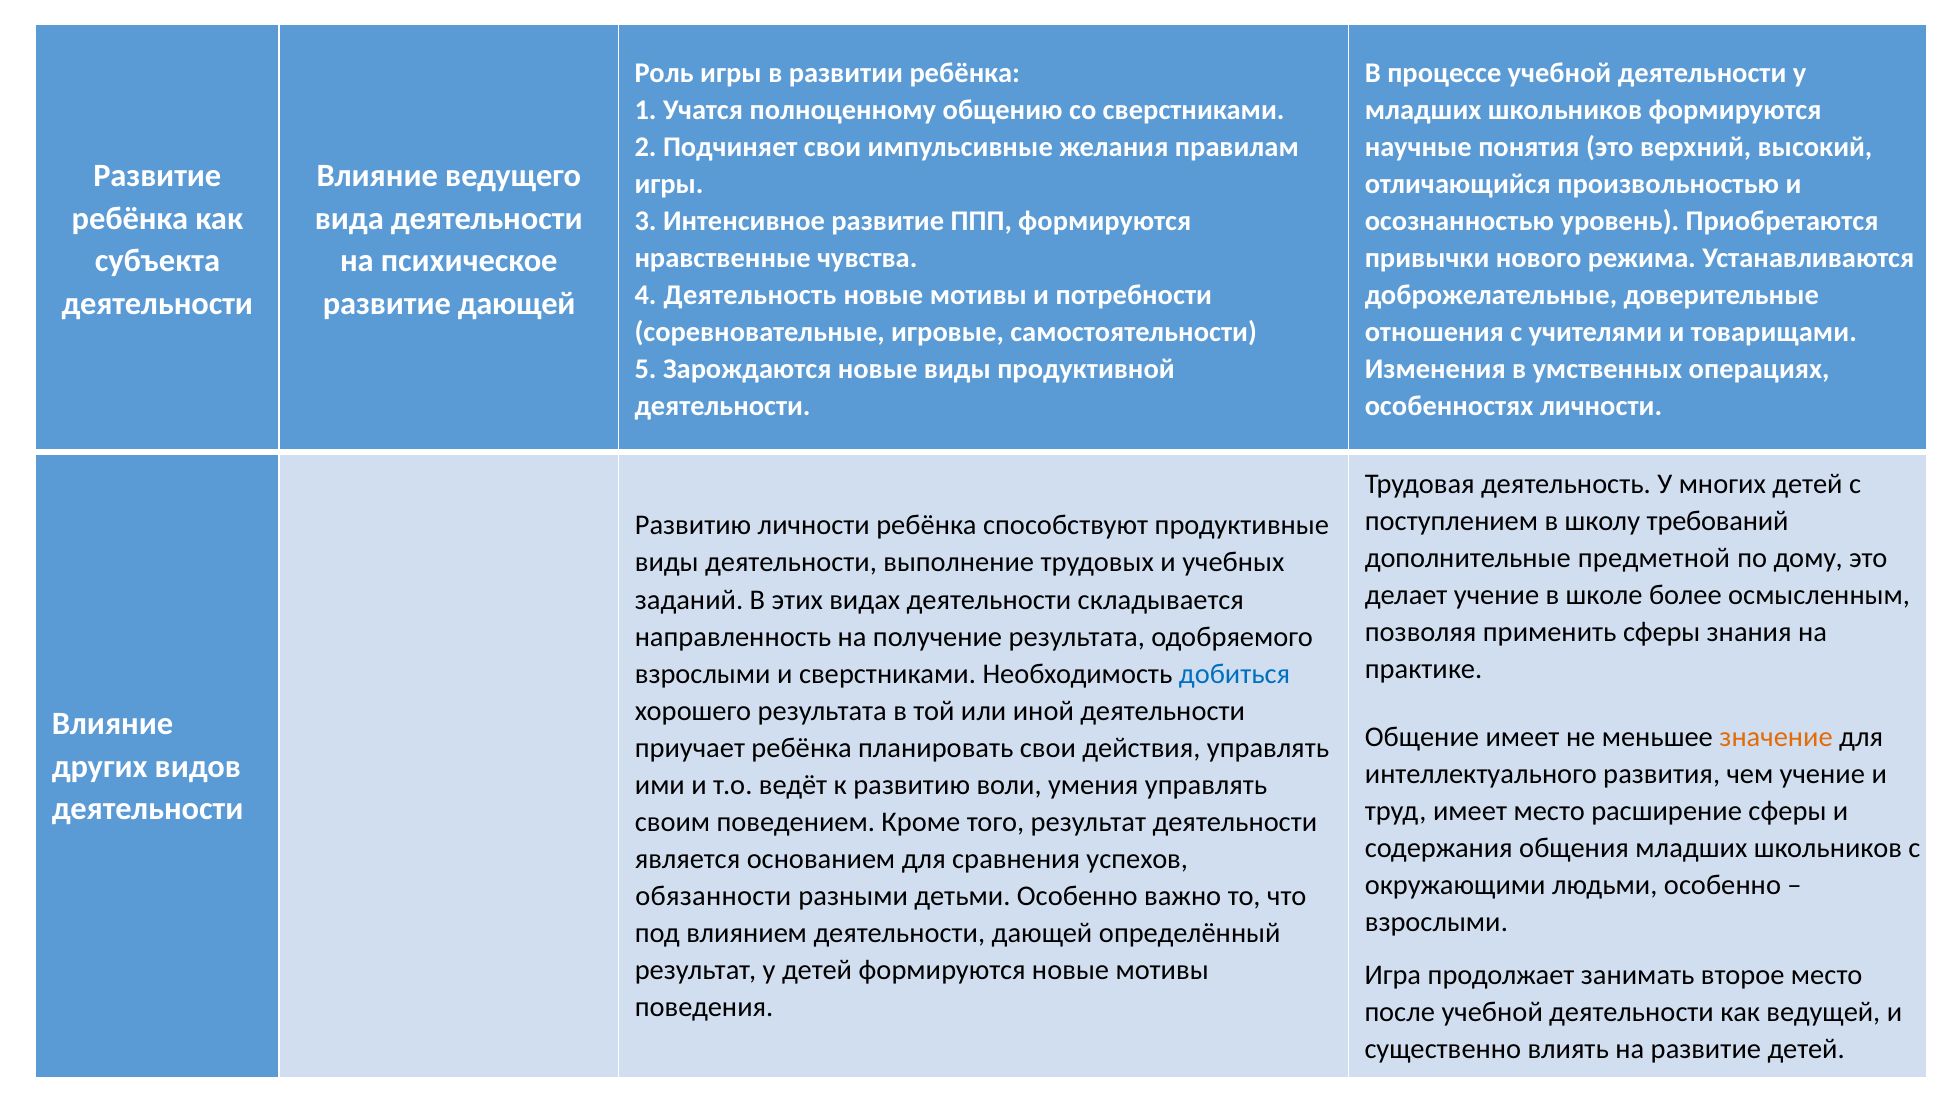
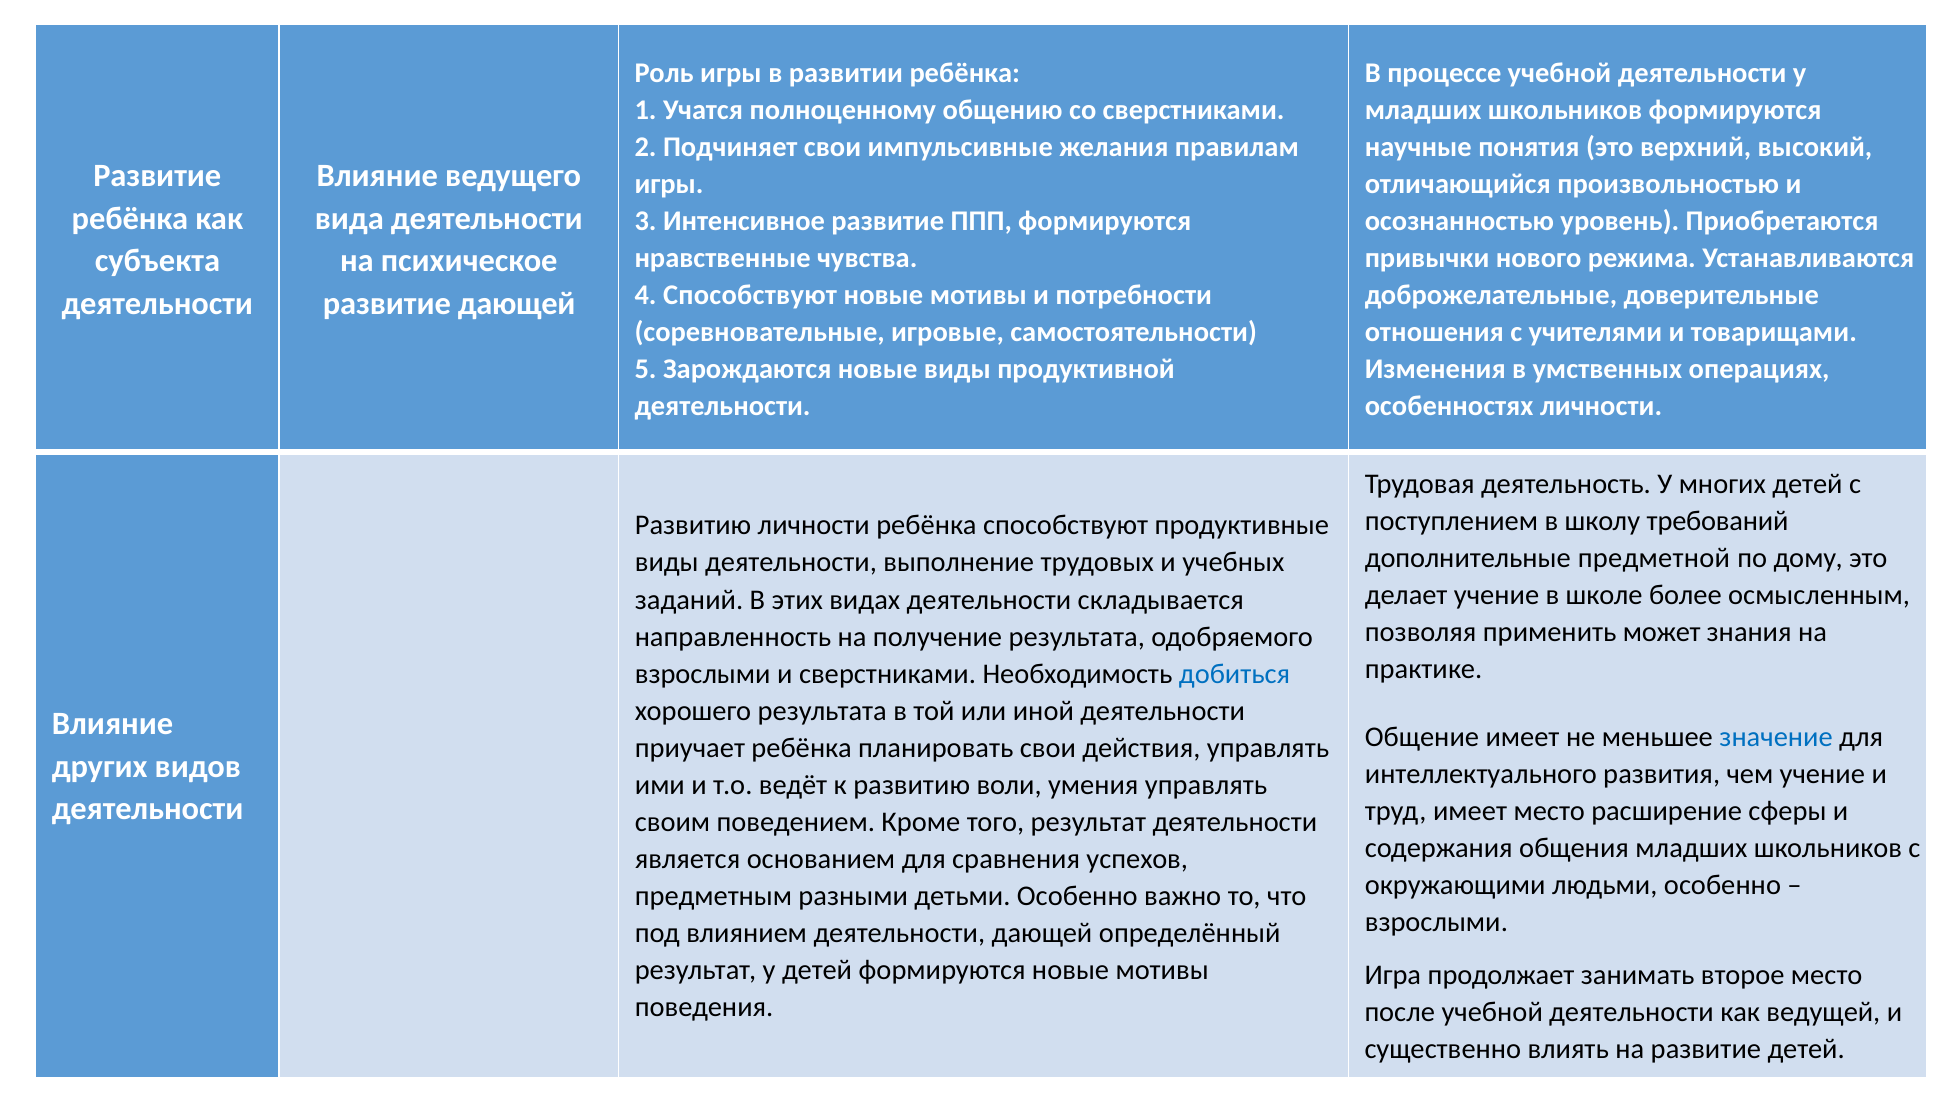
4 Деятельность: Деятельность -> Способствуют (750, 295)
применить сферы: сферы -> может (1662, 632)
значение colour: orange -> blue (1776, 737)
обязанности: обязанности -> предметным (713, 896)
